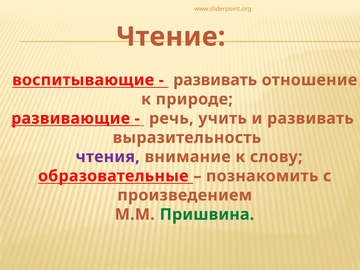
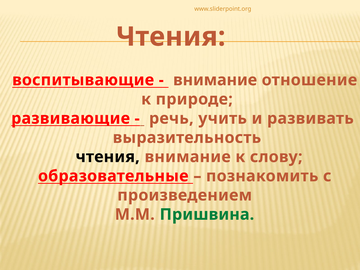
Чтение: Чтение -> Чтения (171, 37)
развивать: развивать -> внимание (215, 80)
чтения colour: purple -> black (108, 157)
